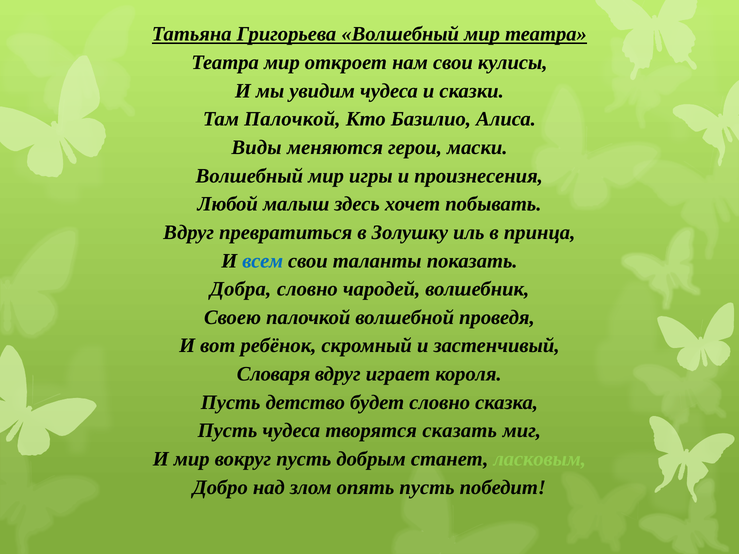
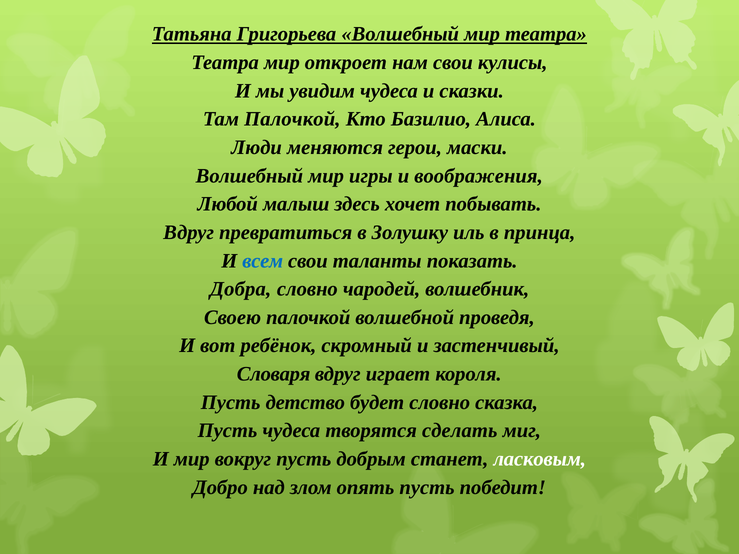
Виды: Виды -> Люди (257, 148)
произнесения: произнесения -> воображения (479, 176)
сказать: сказать -> сделать (460, 431)
ласковым colour: light green -> white (540, 459)
